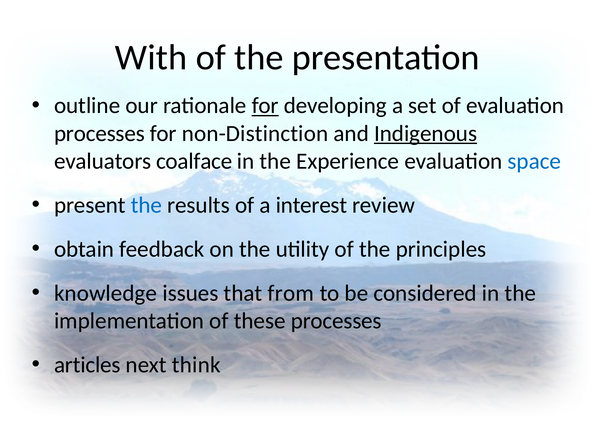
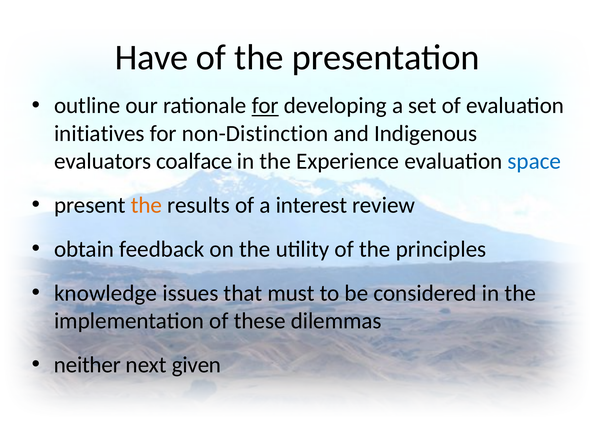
With: With -> Have (151, 58)
processes: processes -> initiatives (99, 133)
Indigenous underline: present -> none (426, 133)
the colour: blue -> orange (146, 205)
from: from -> must (291, 293)
these processes: processes -> dilemmas (336, 321)
articles: articles -> neither (87, 365)
think: think -> given (196, 365)
